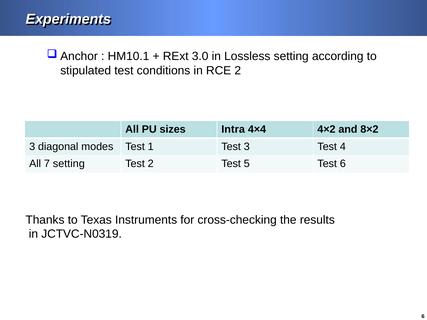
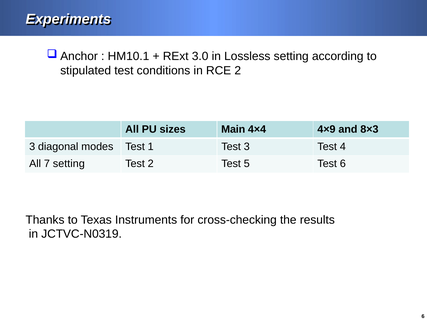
Intra: Intra -> Main (233, 129)
4×2: 4×2 -> 4×9 (326, 129)
8×2: 8×2 -> 8×3 (369, 129)
